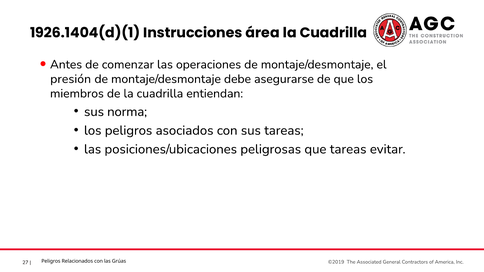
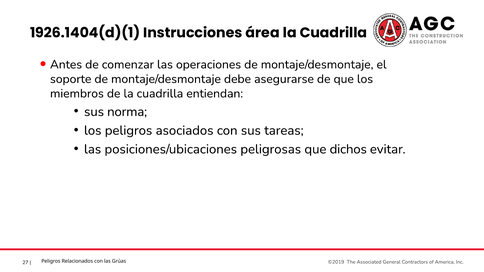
presión: presión -> soporte (71, 79)
que tareas: tareas -> dichos (348, 149)
